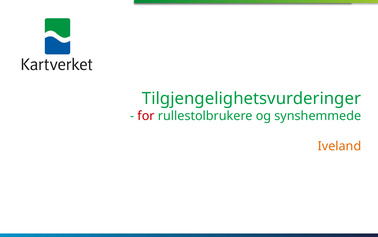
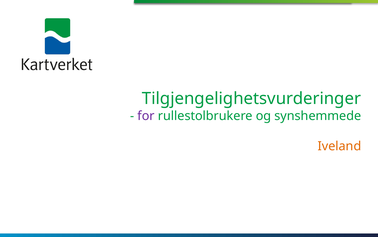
for colour: red -> purple (146, 116)
